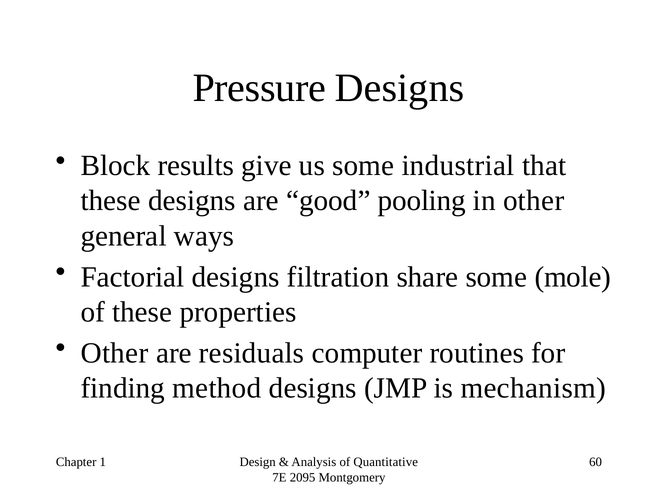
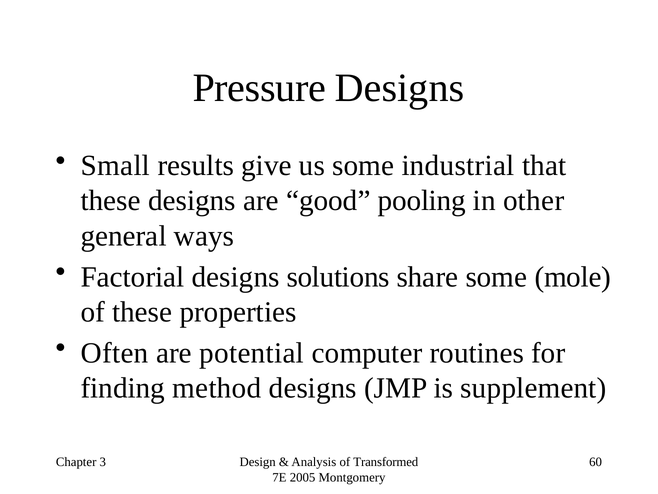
Block: Block -> Small (115, 165)
filtration: filtration -> solutions (338, 277)
Other: Other -> Often (115, 353)
residuals: residuals -> potential (252, 353)
mechanism: mechanism -> supplement (533, 388)
1: 1 -> 3 (103, 462)
Quantitative: Quantitative -> Transformed (386, 462)
2095: 2095 -> 2005 (303, 477)
